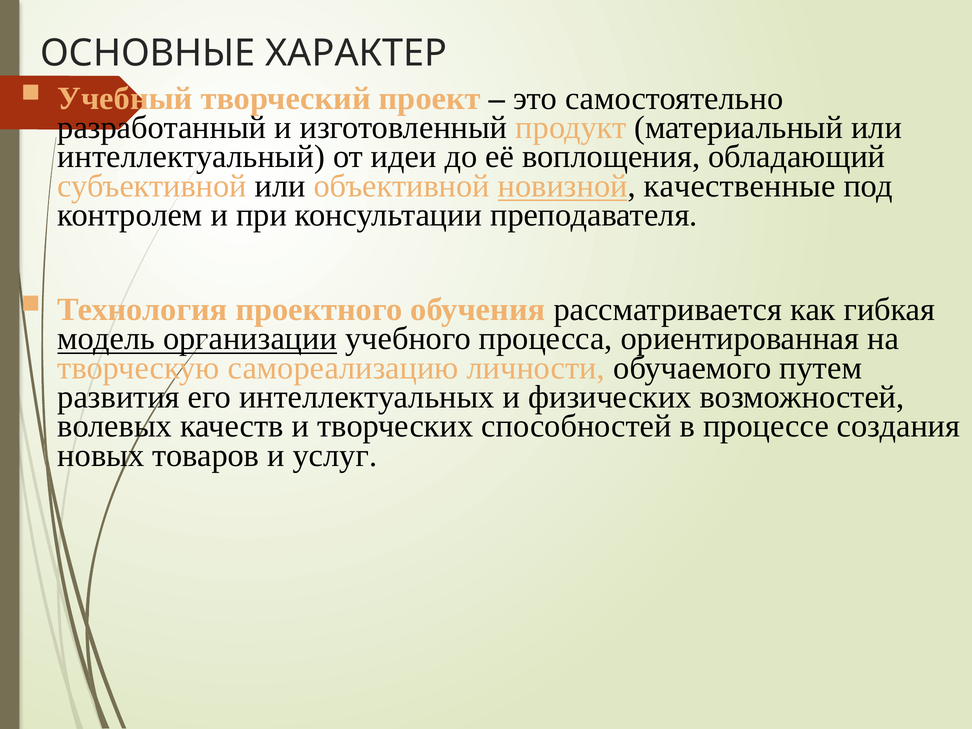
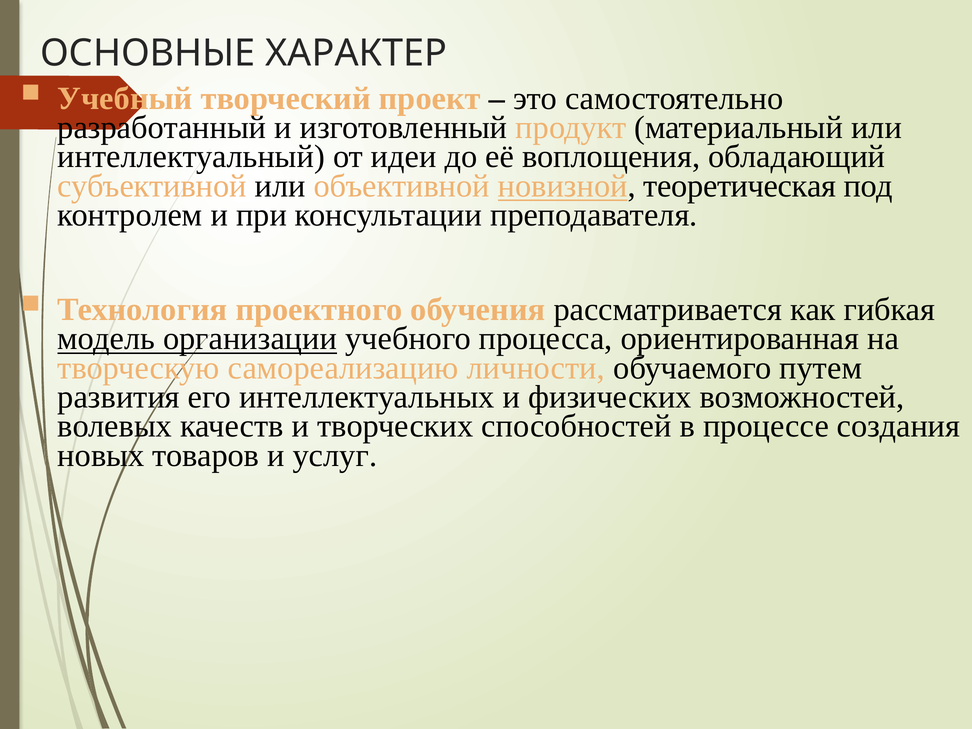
качественные: качественные -> теоретическая (740, 186)
